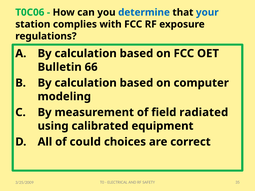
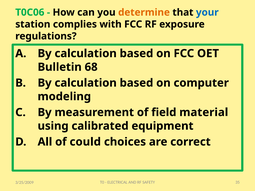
determine colour: blue -> orange (144, 12)
66: 66 -> 68 (91, 67)
radiated: radiated -> material (204, 112)
